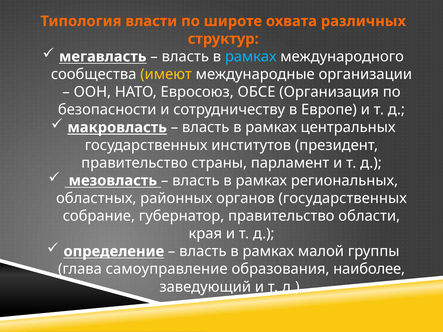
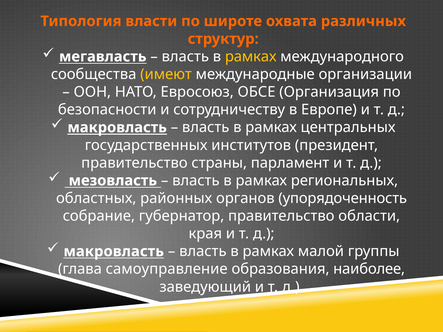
рамках colour: light blue -> yellow (251, 57)
органов государственных: государственных -> упорядоченность (343, 198)
определение: определение -> макровласть (114, 252)
